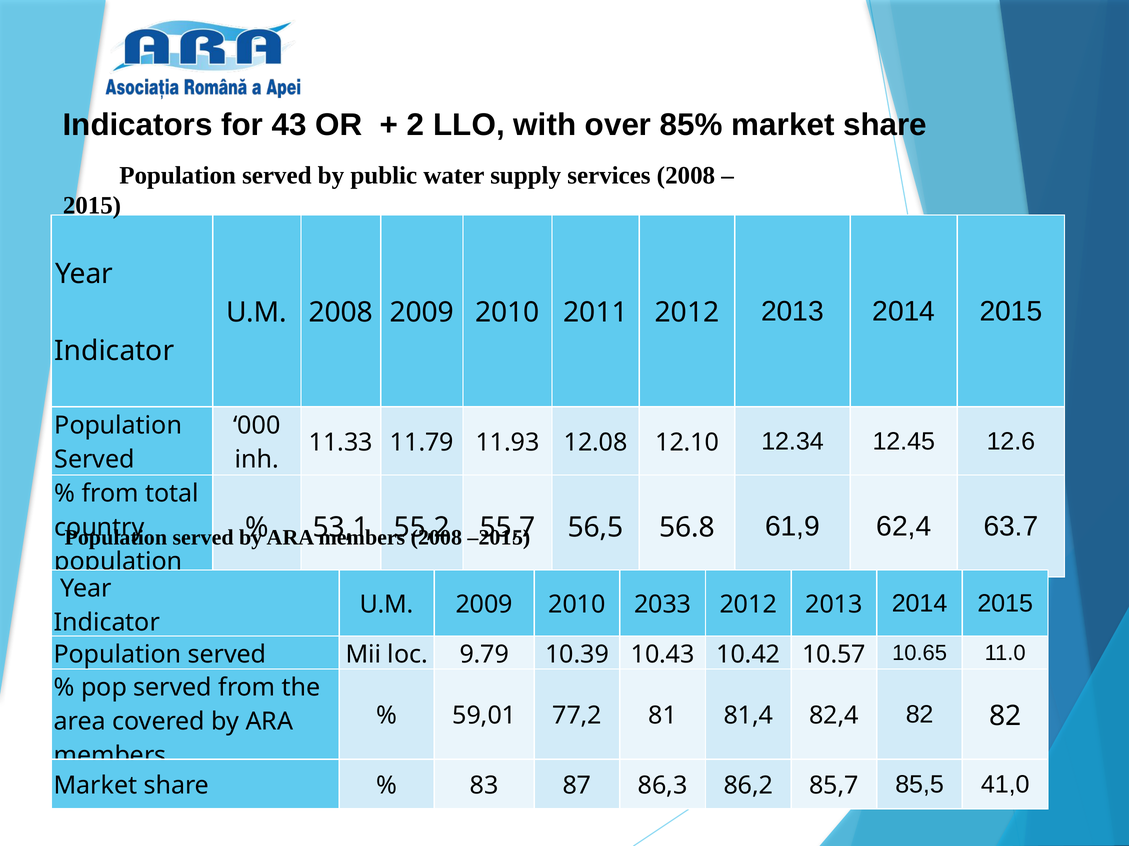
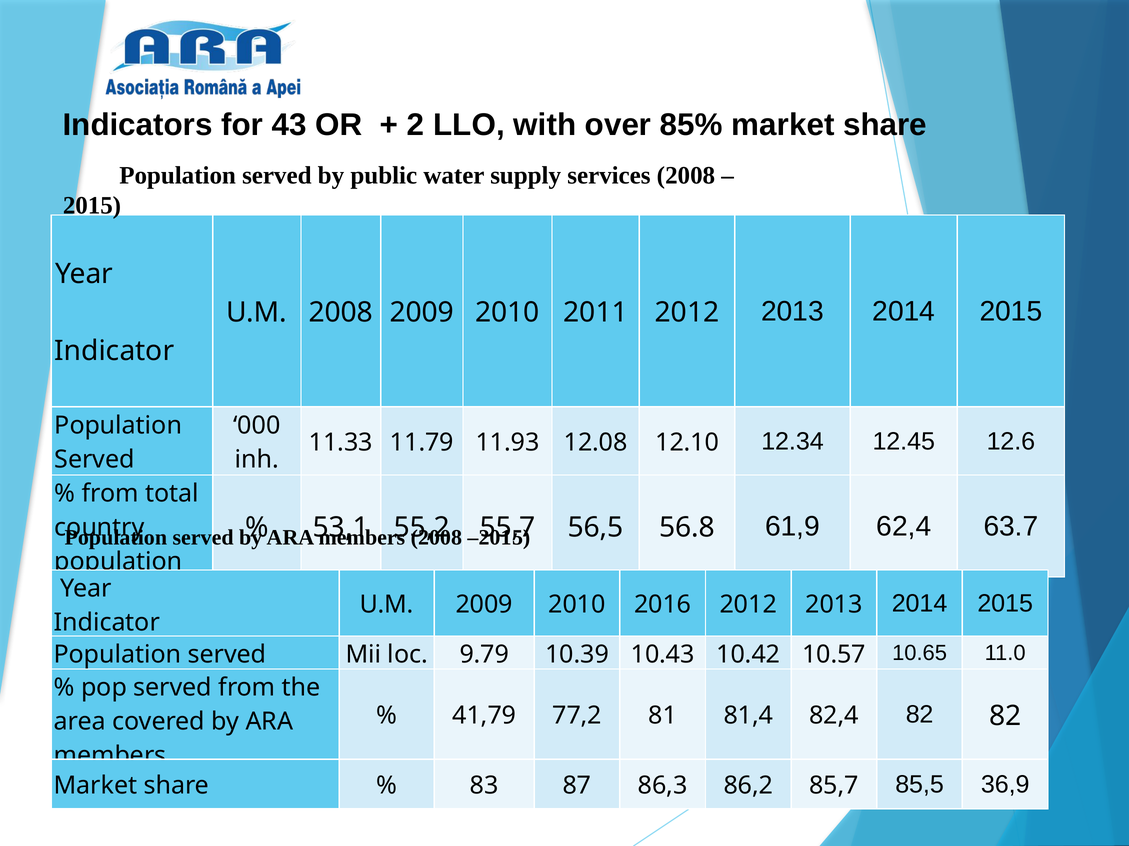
2033: 2033 -> 2016 (663, 605)
59,01: 59,01 -> 41,79 (484, 716)
41,0: 41,0 -> 36,9 (1005, 785)
